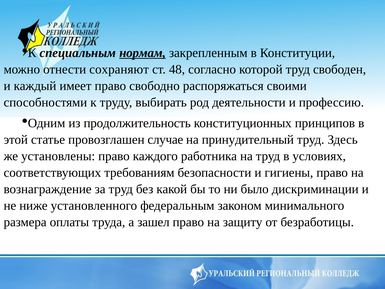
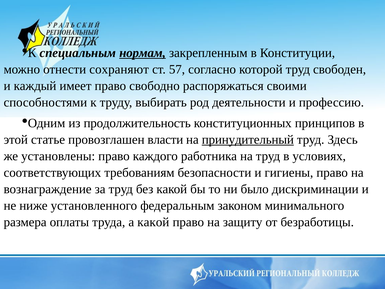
48: 48 -> 57 (177, 69)
случае: случае -> власти (165, 140)
принудительный underline: none -> present (248, 140)
а зашел: зашел -> какой (153, 222)
